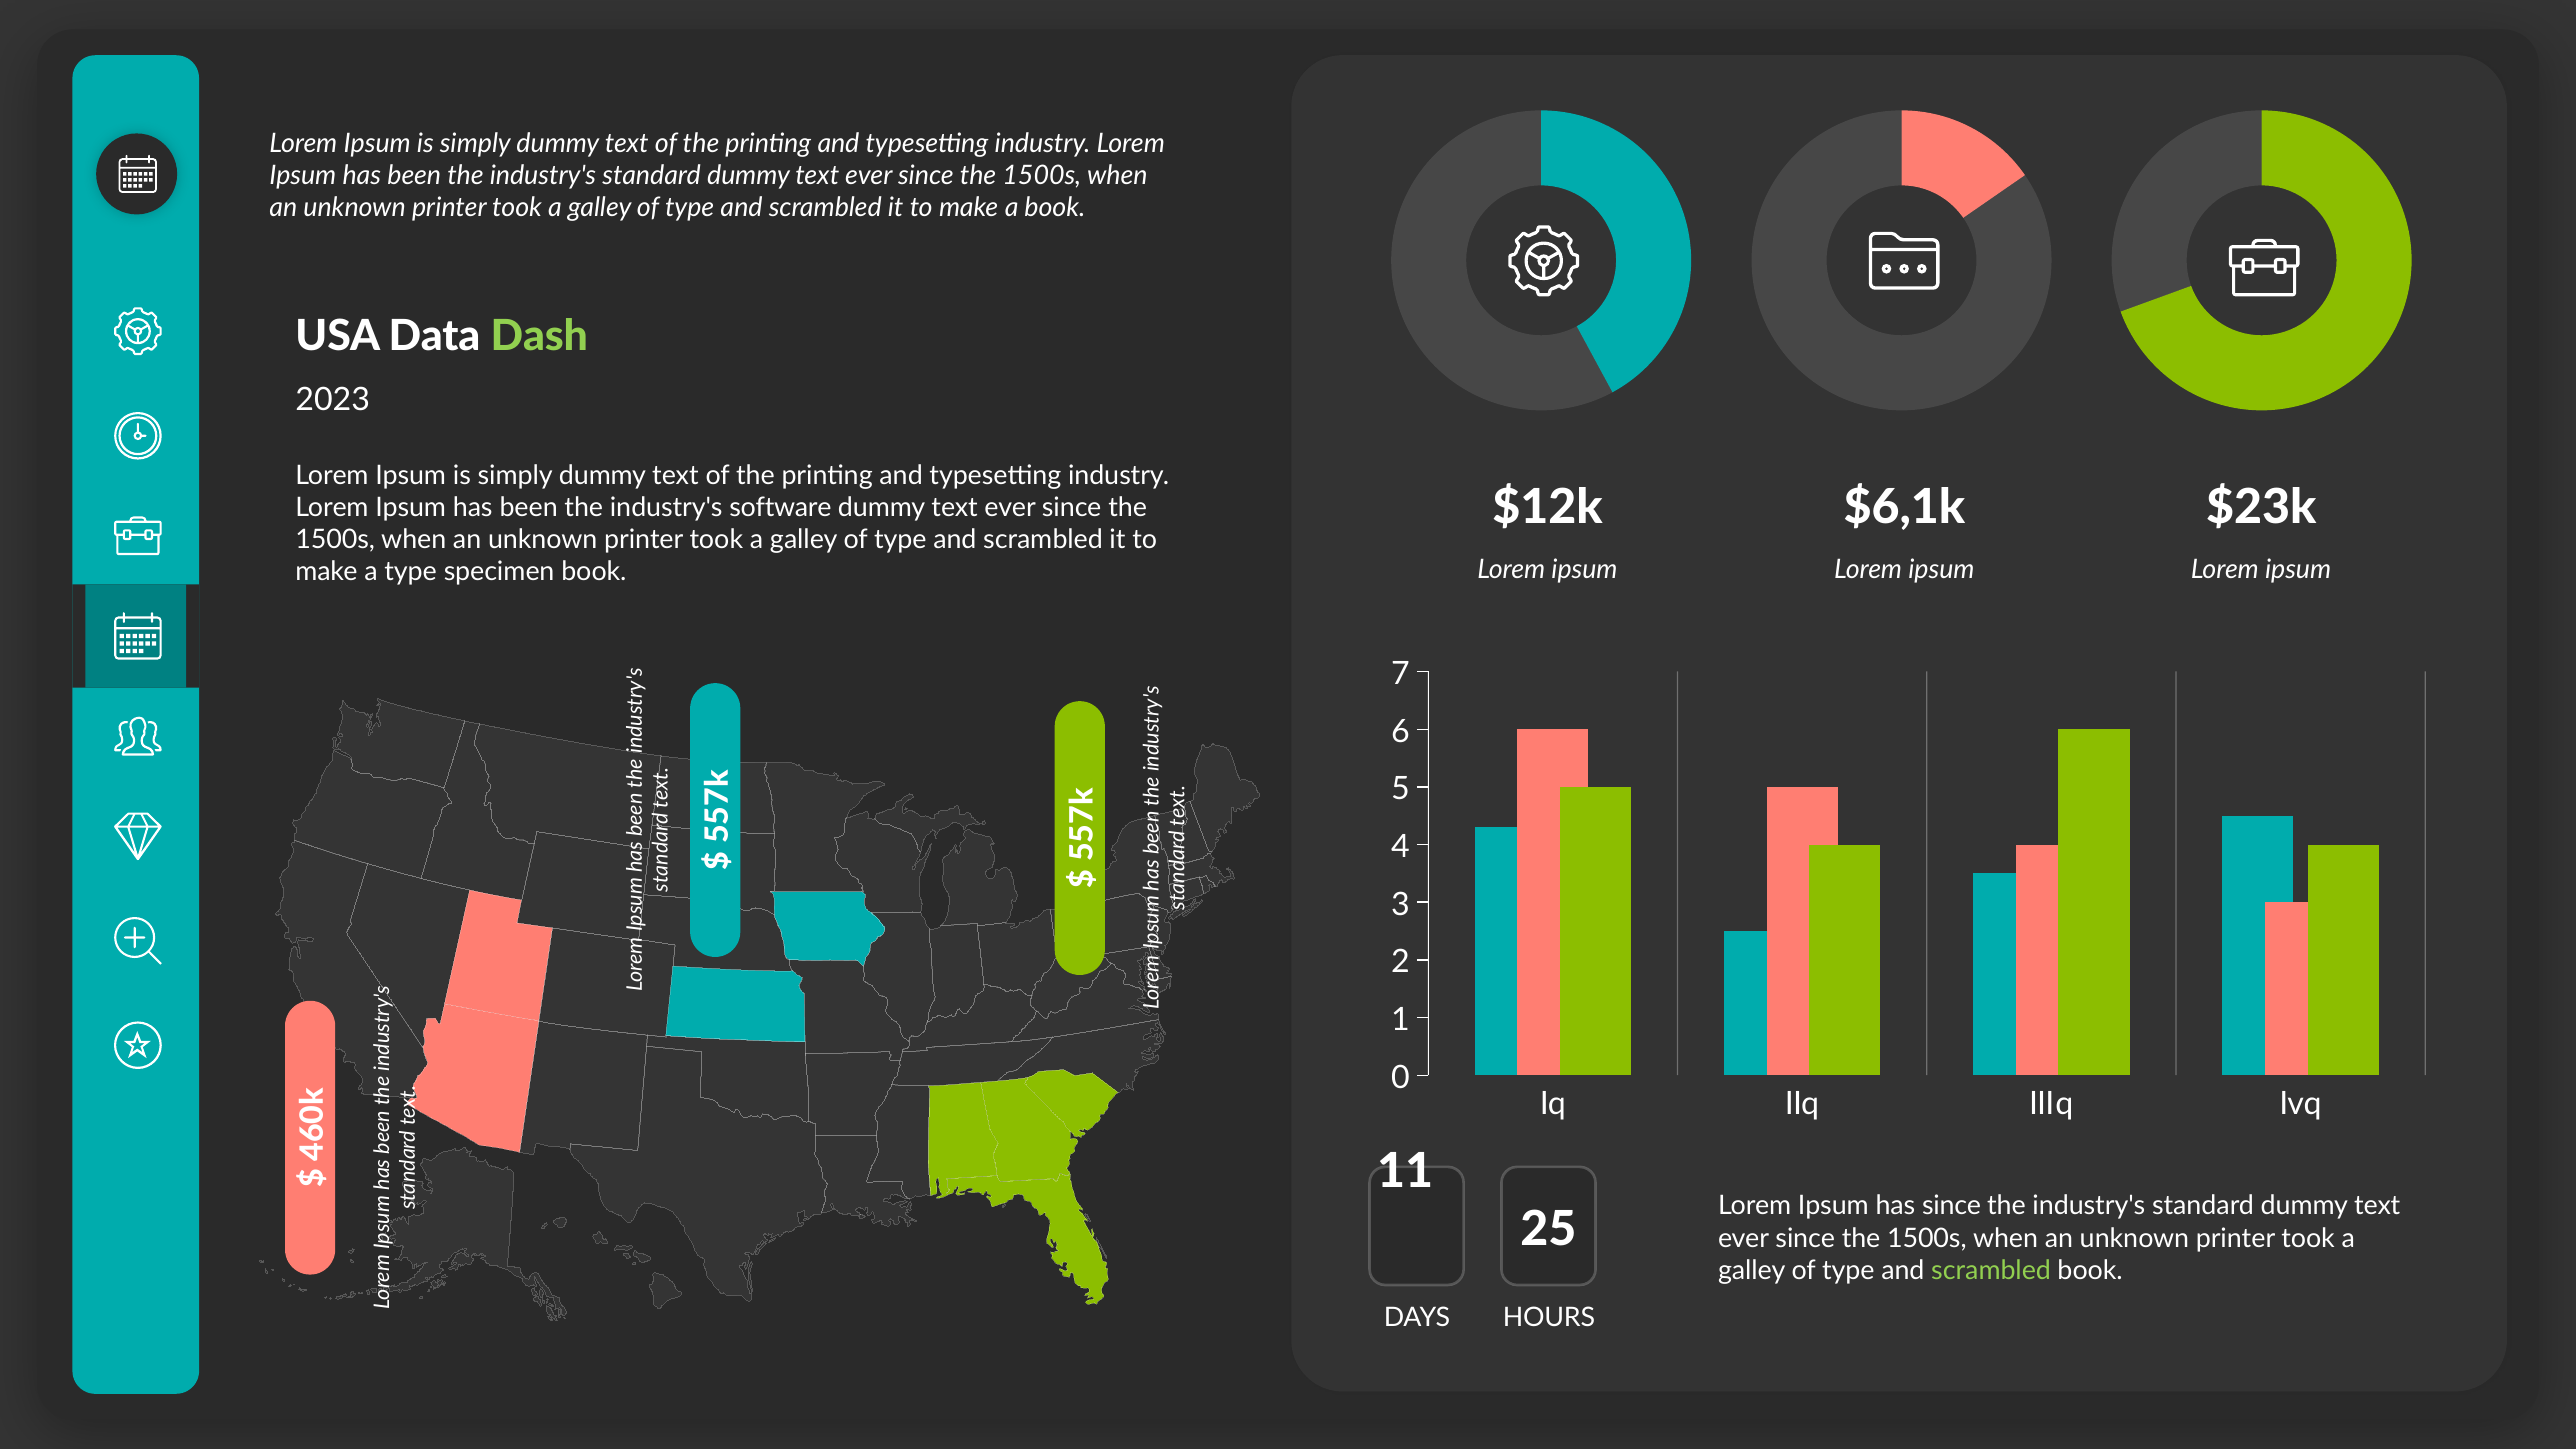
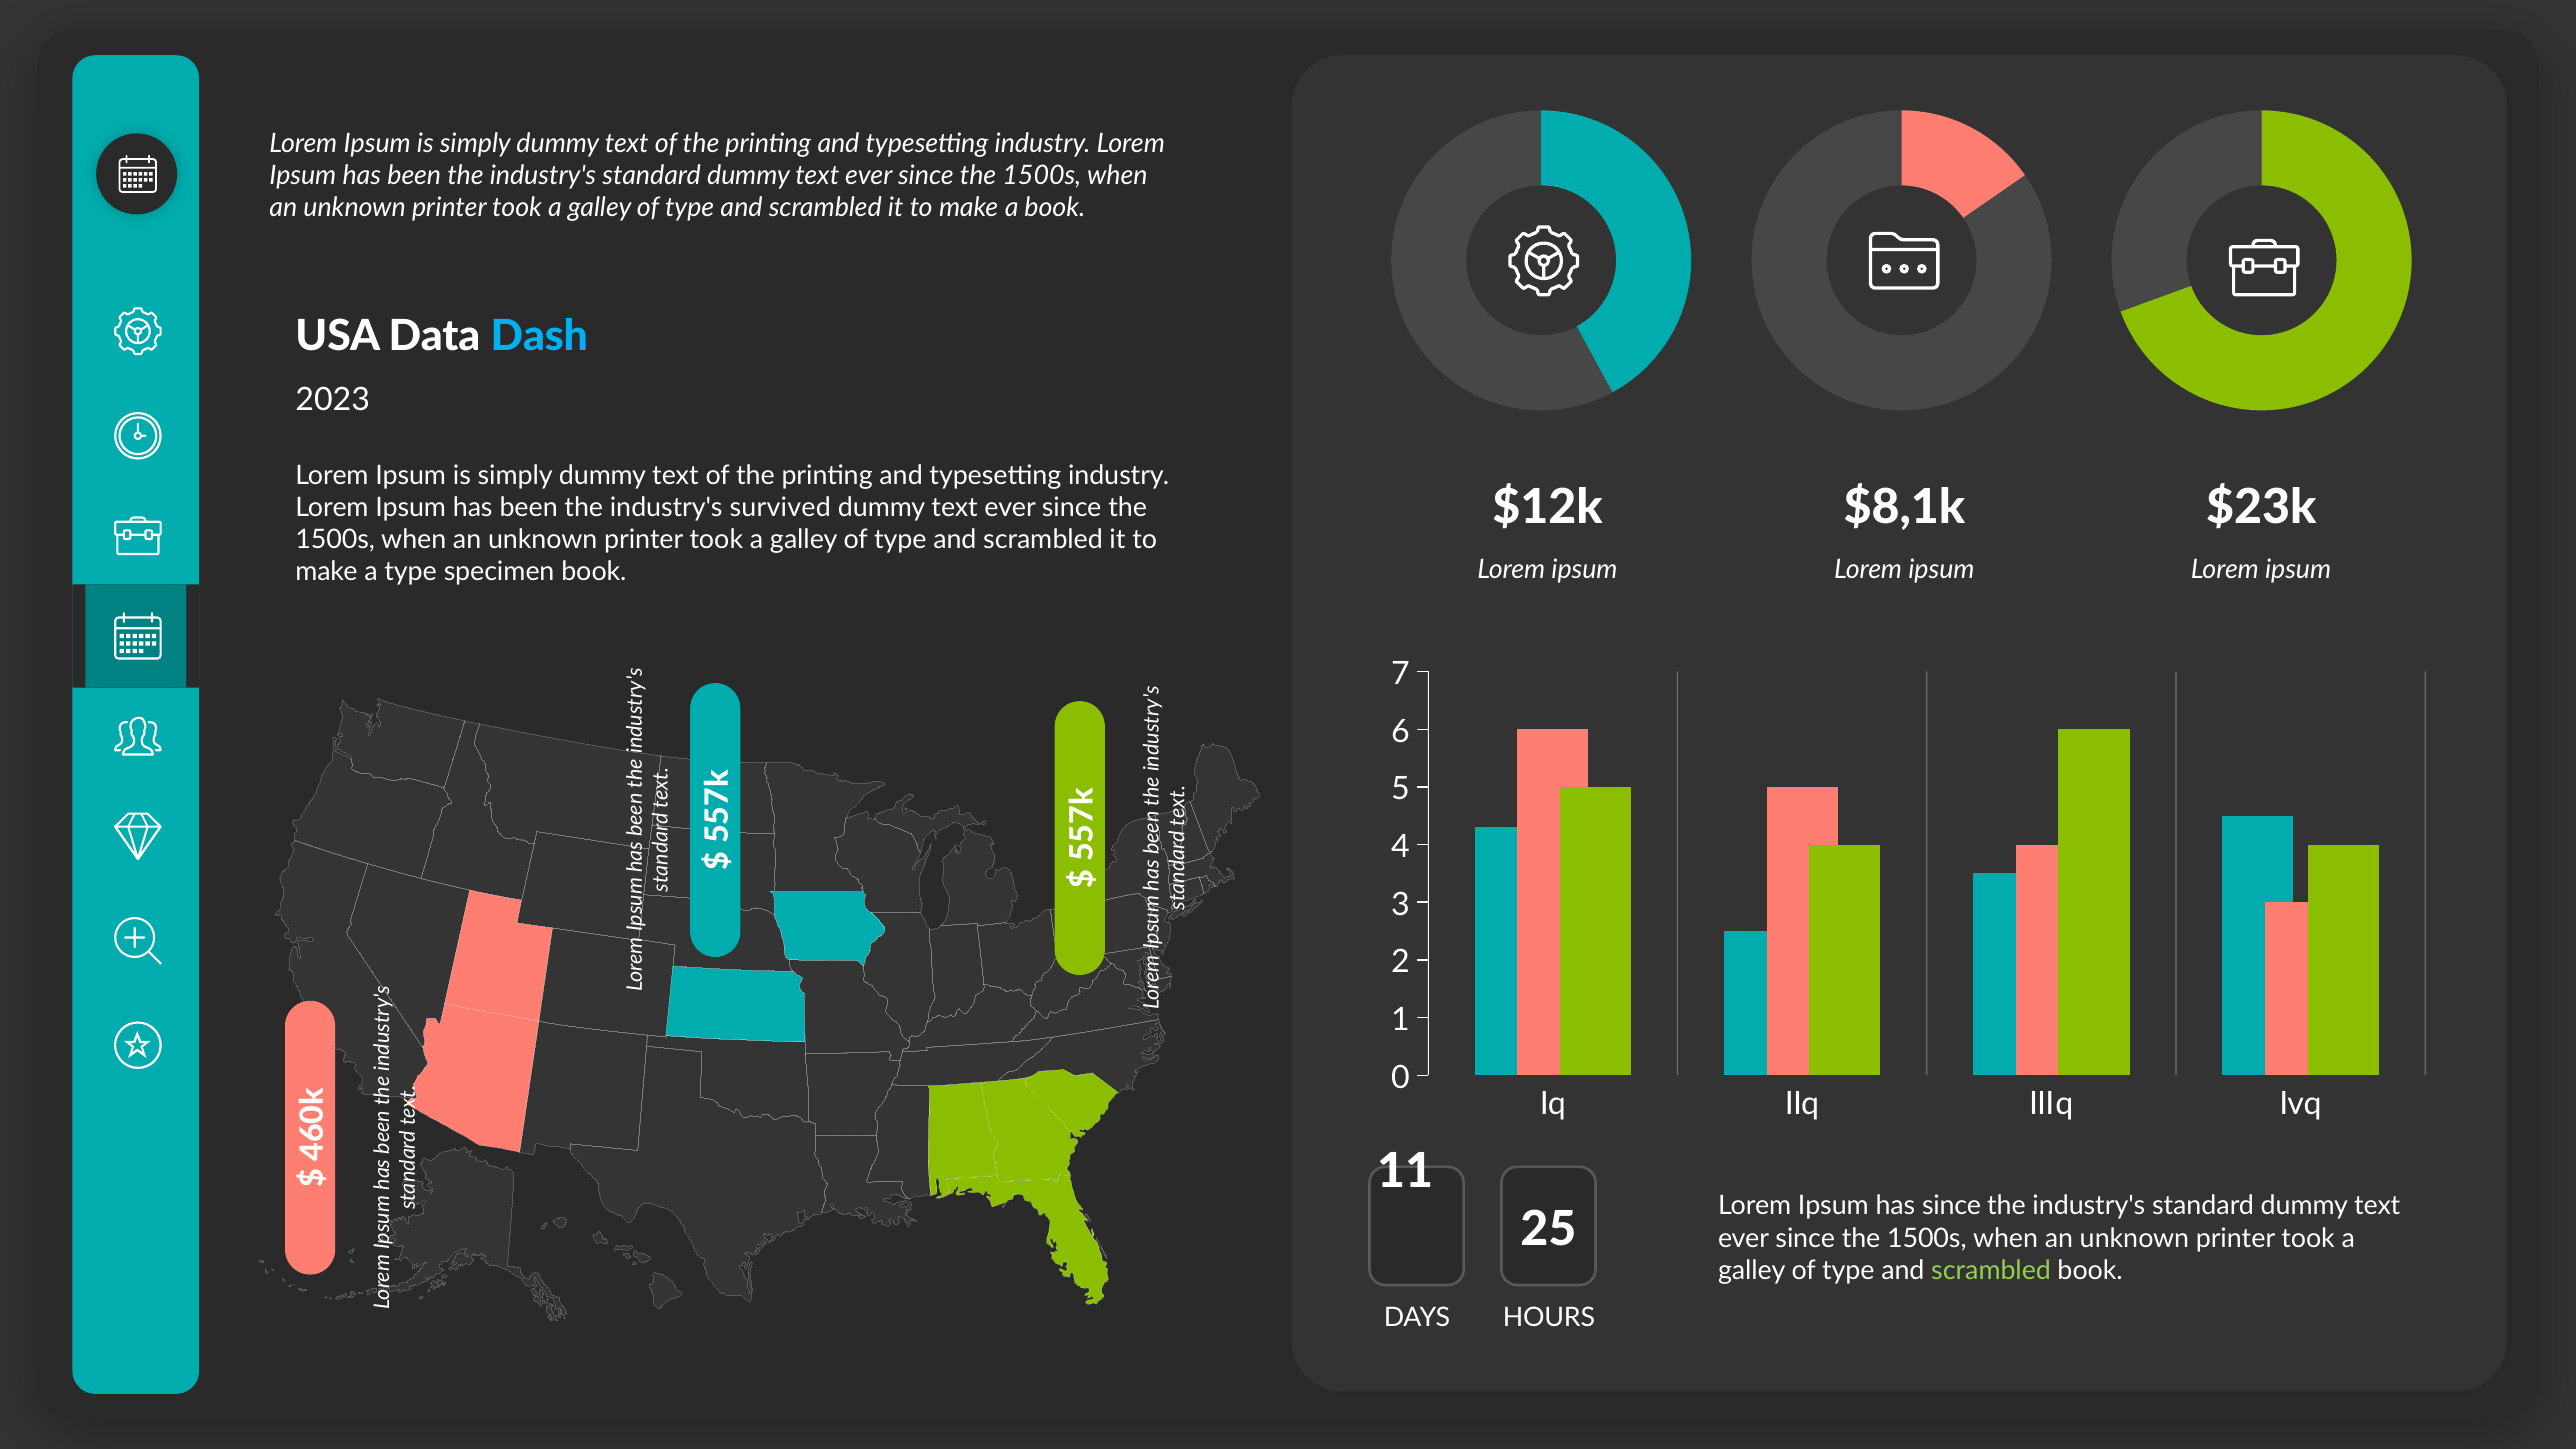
Dash colour: light green -> light blue (539, 337)
$6,1k: $6,1k -> $8,1k (1904, 507)
software: software -> survived (780, 508)
